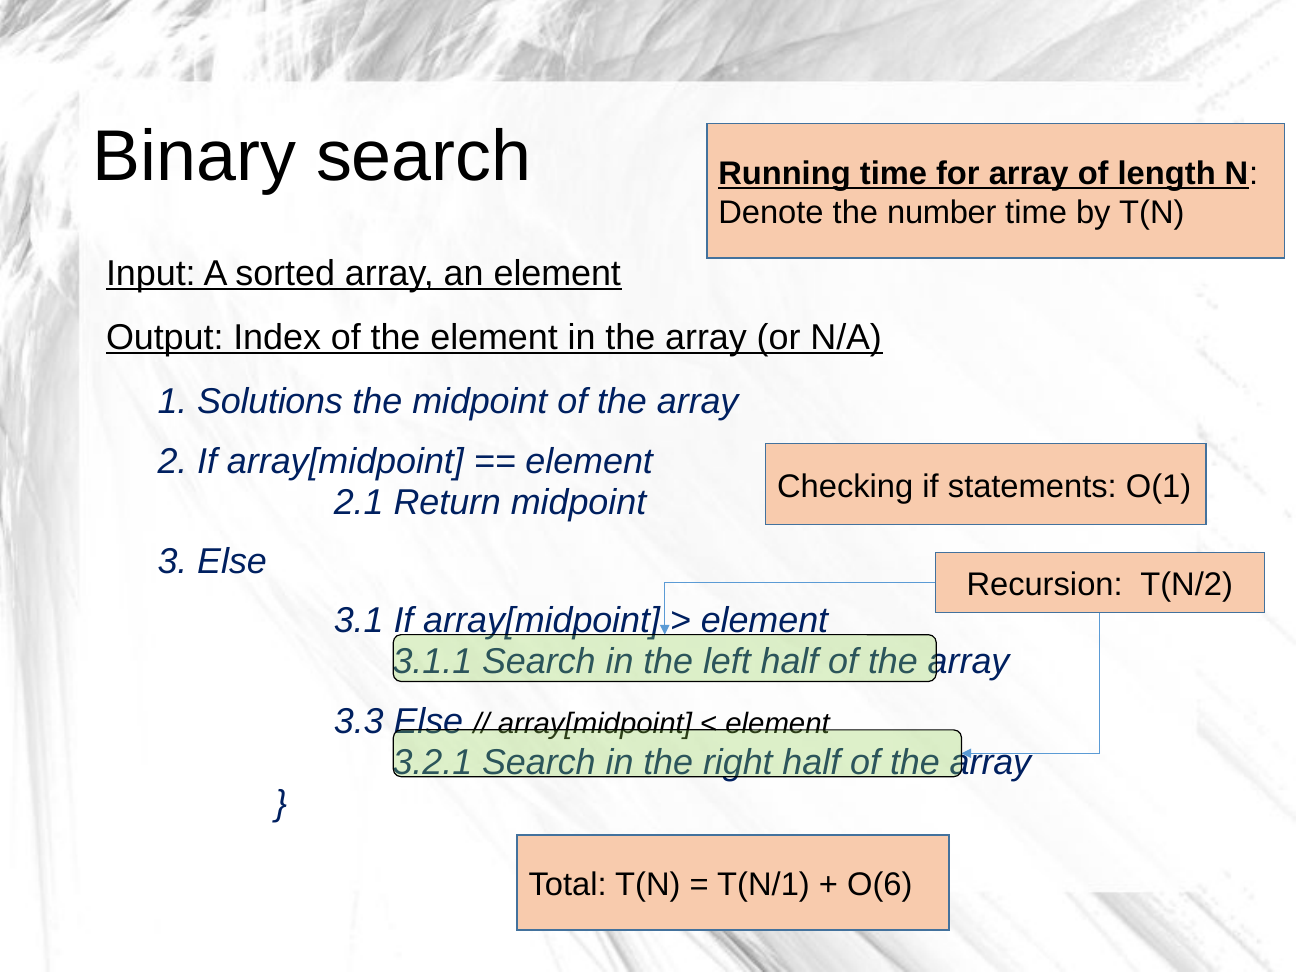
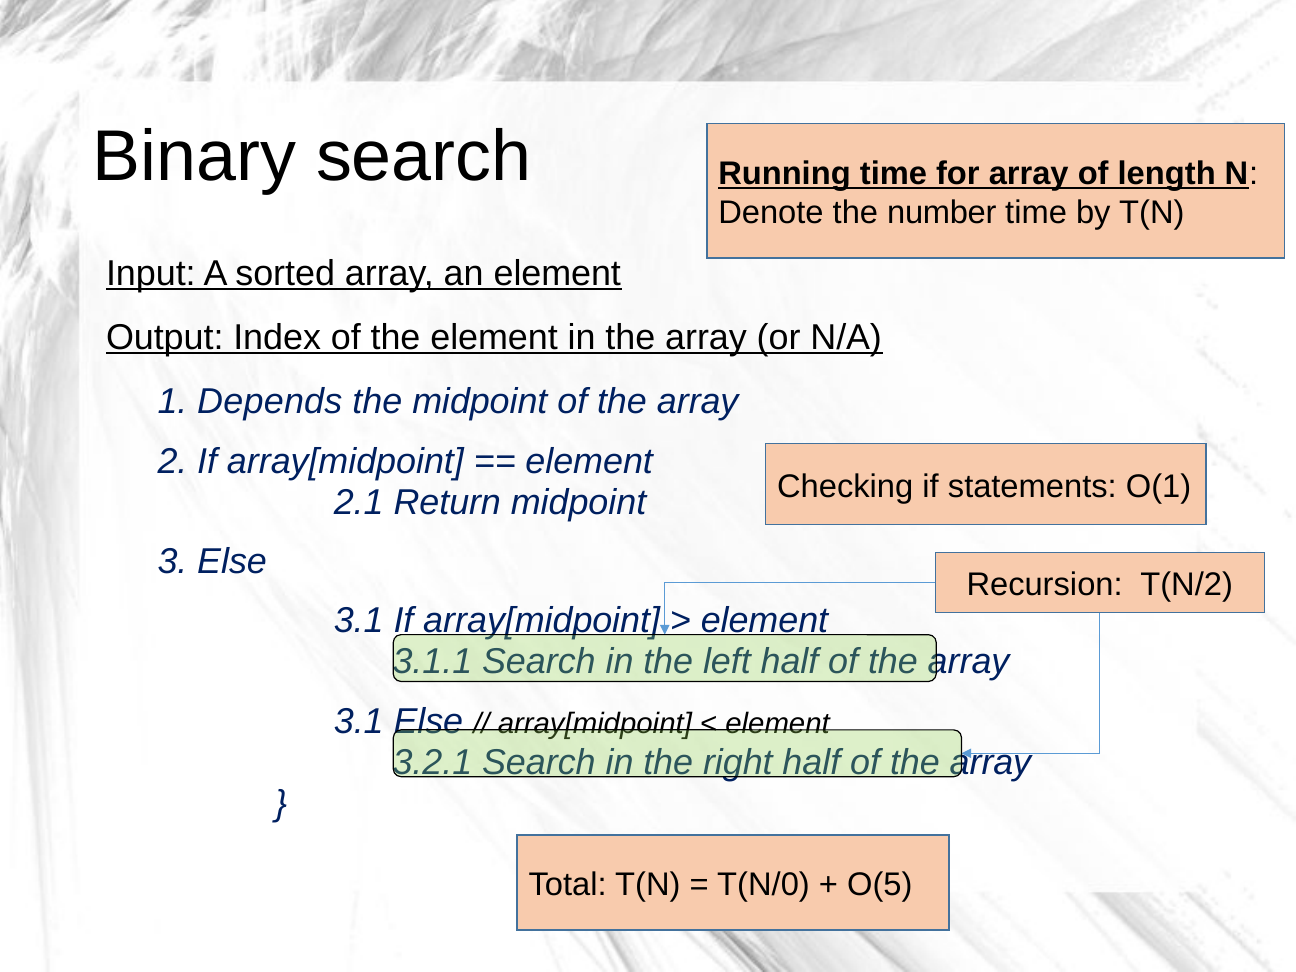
Solutions: Solutions -> Depends (270, 402)
3.3: 3.3 -> 3.1 (359, 721)
T(N/1: T(N/1 -> T(N/0 (764, 885)
O(6: O(6 -> O(5 (880, 885)
